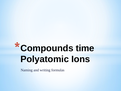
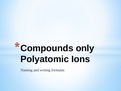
time: time -> only (85, 48)
